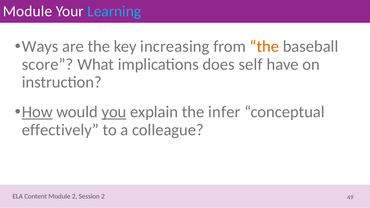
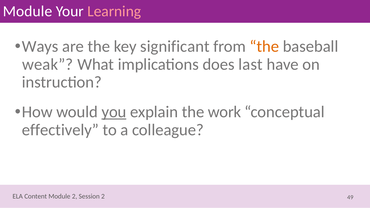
Learning colour: light blue -> pink (114, 11)
increasing: increasing -> significant (175, 46)
score: score -> weak (48, 64)
self: self -> last (251, 64)
How underline: present -> none (37, 112)
infer: infer -> work (225, 112)
